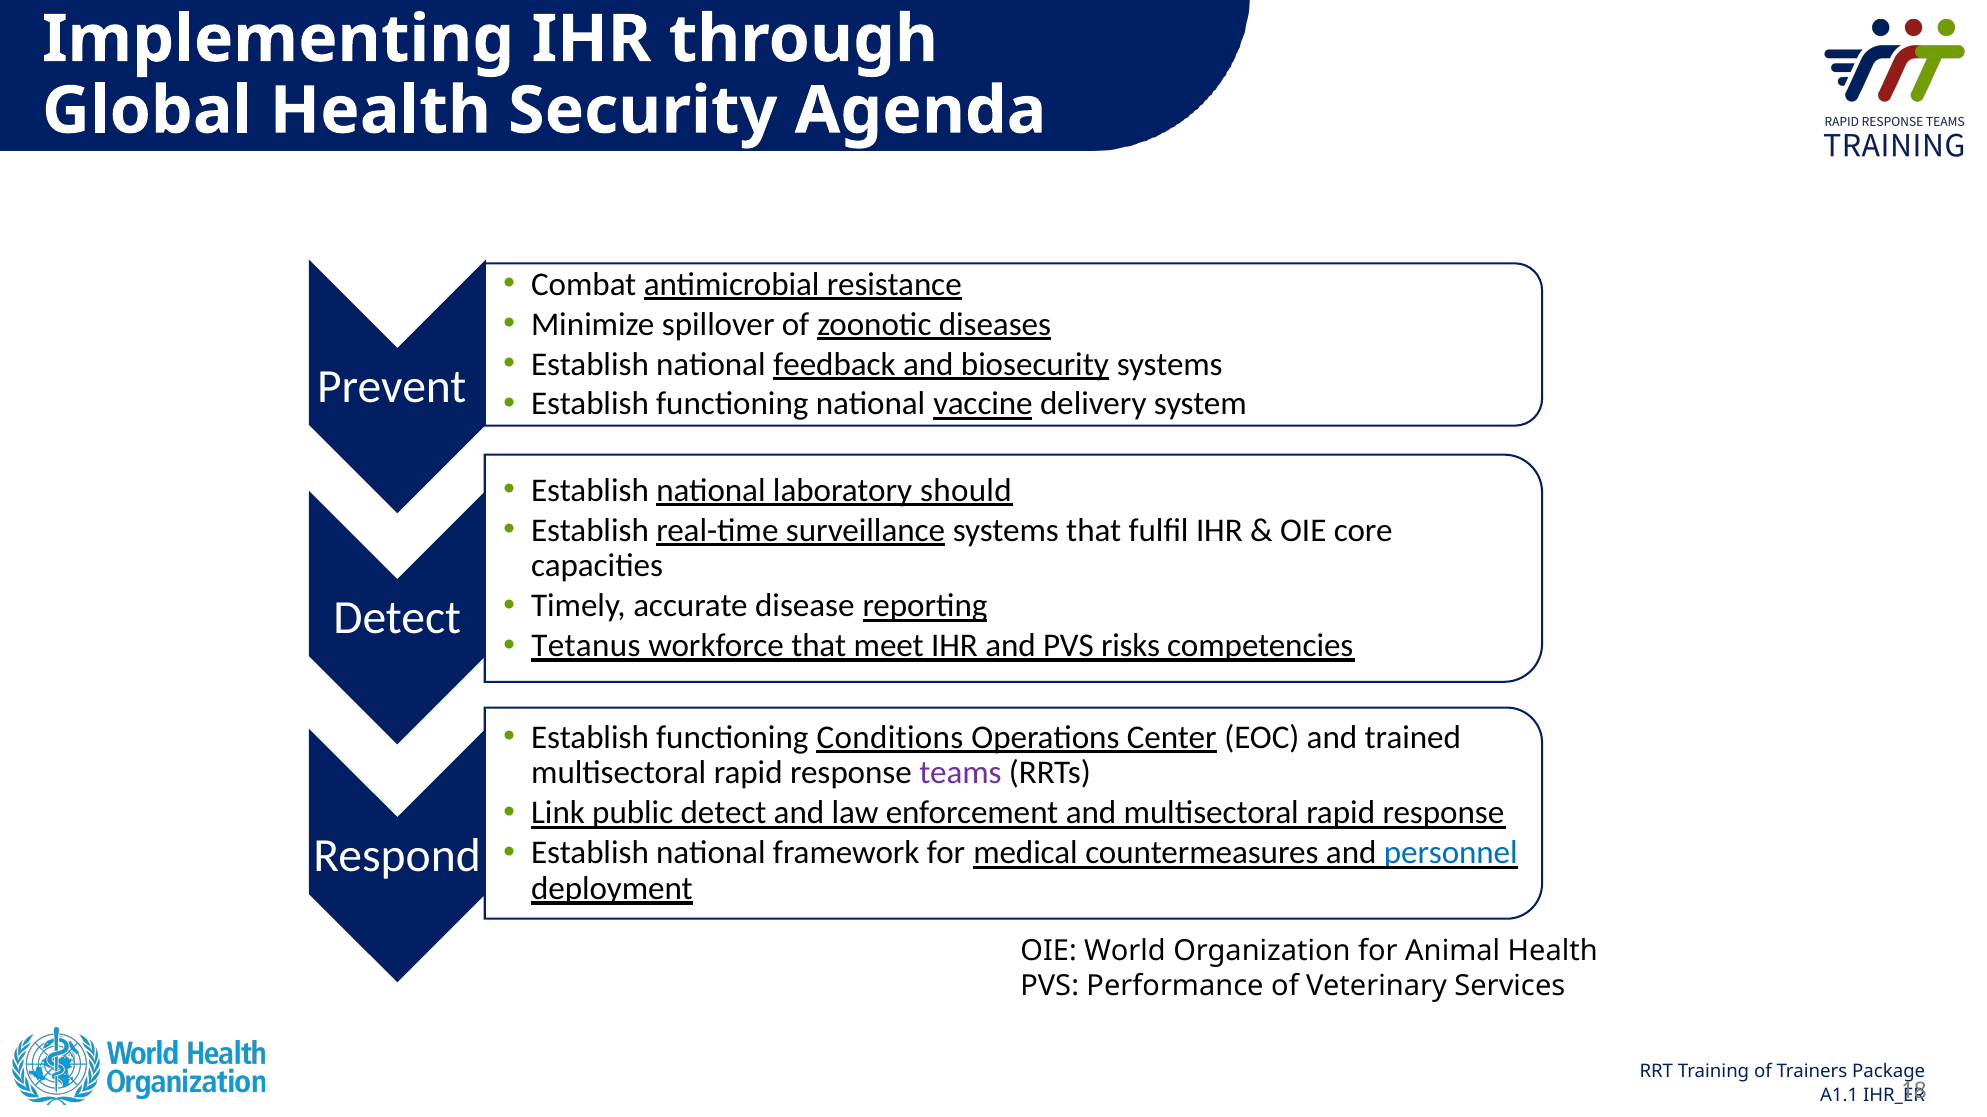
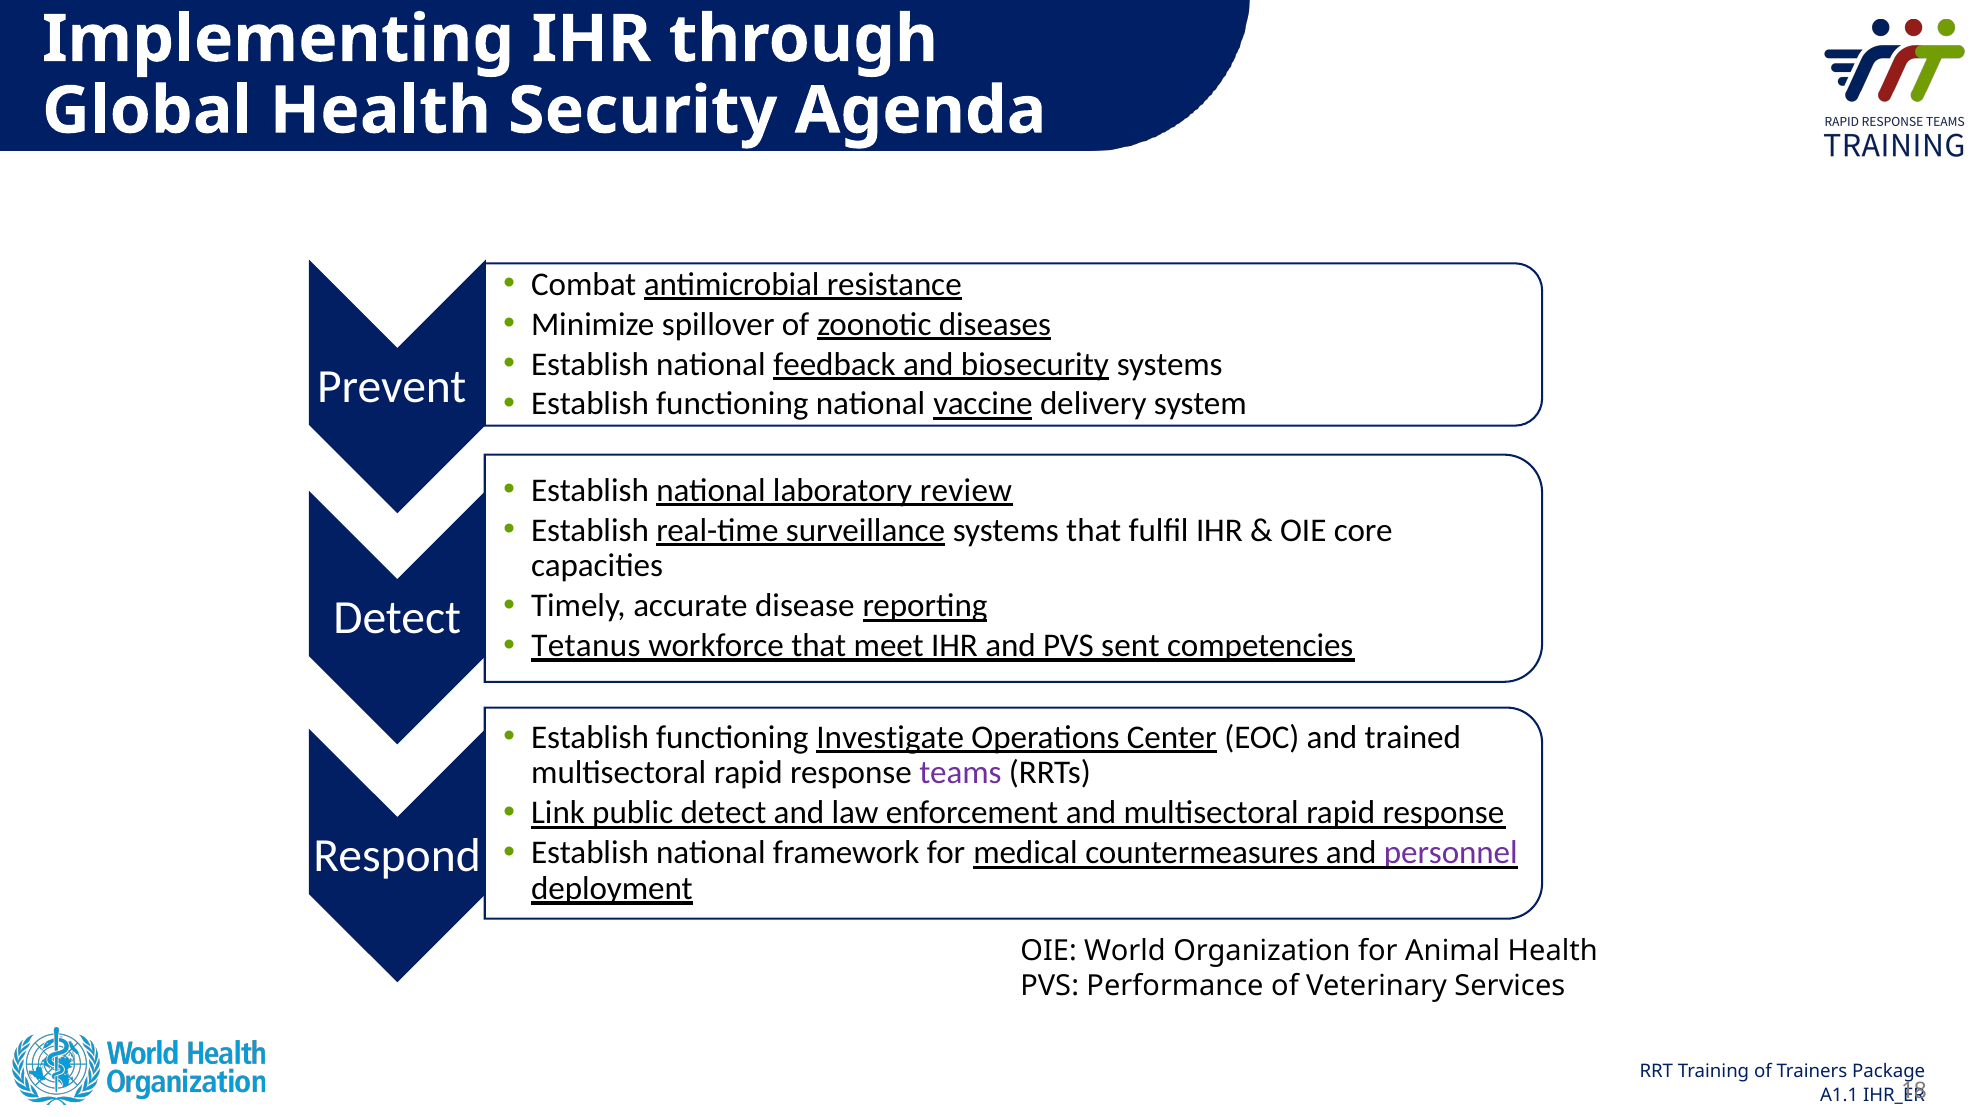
should: should -> review (966, 491)
risks: risks -> sent (1130, 646)
Conditions: Conditions -> Investigate (890, 738)
personnel colour: blue -> purple (1451, 853)
